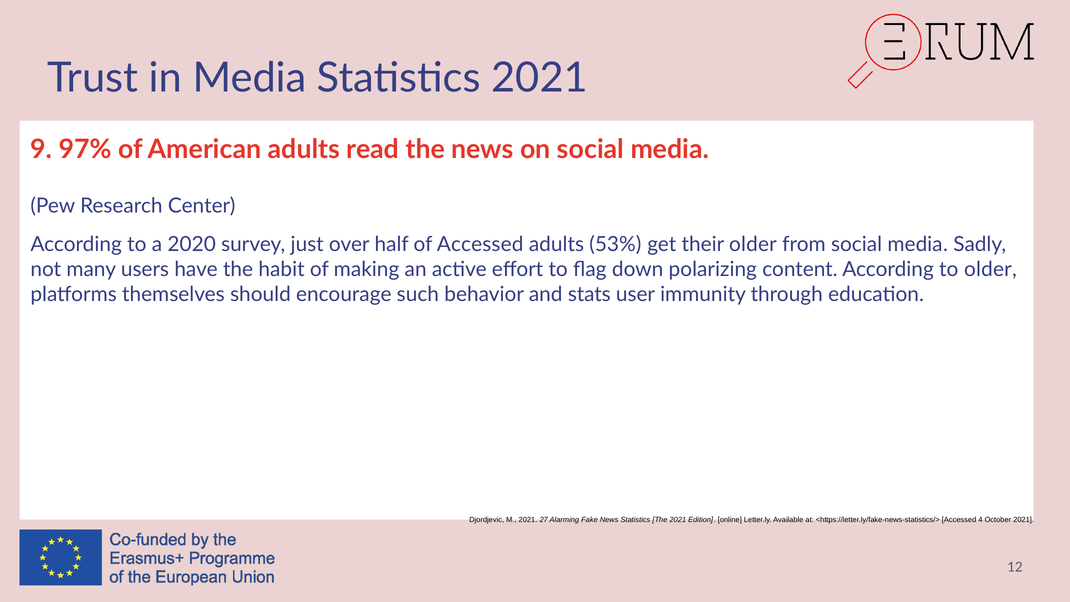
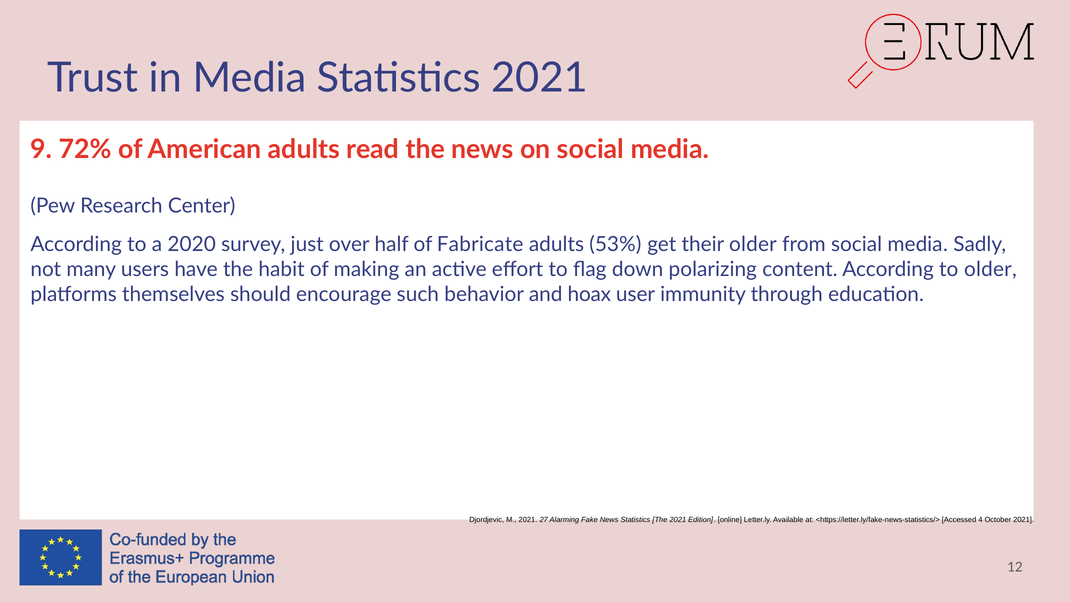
97%: 97% -> 72% (85, 149)
of Accessed: Accessed -> Fabricate (480, 244)
stats: stats -> hoax (589, 294)
